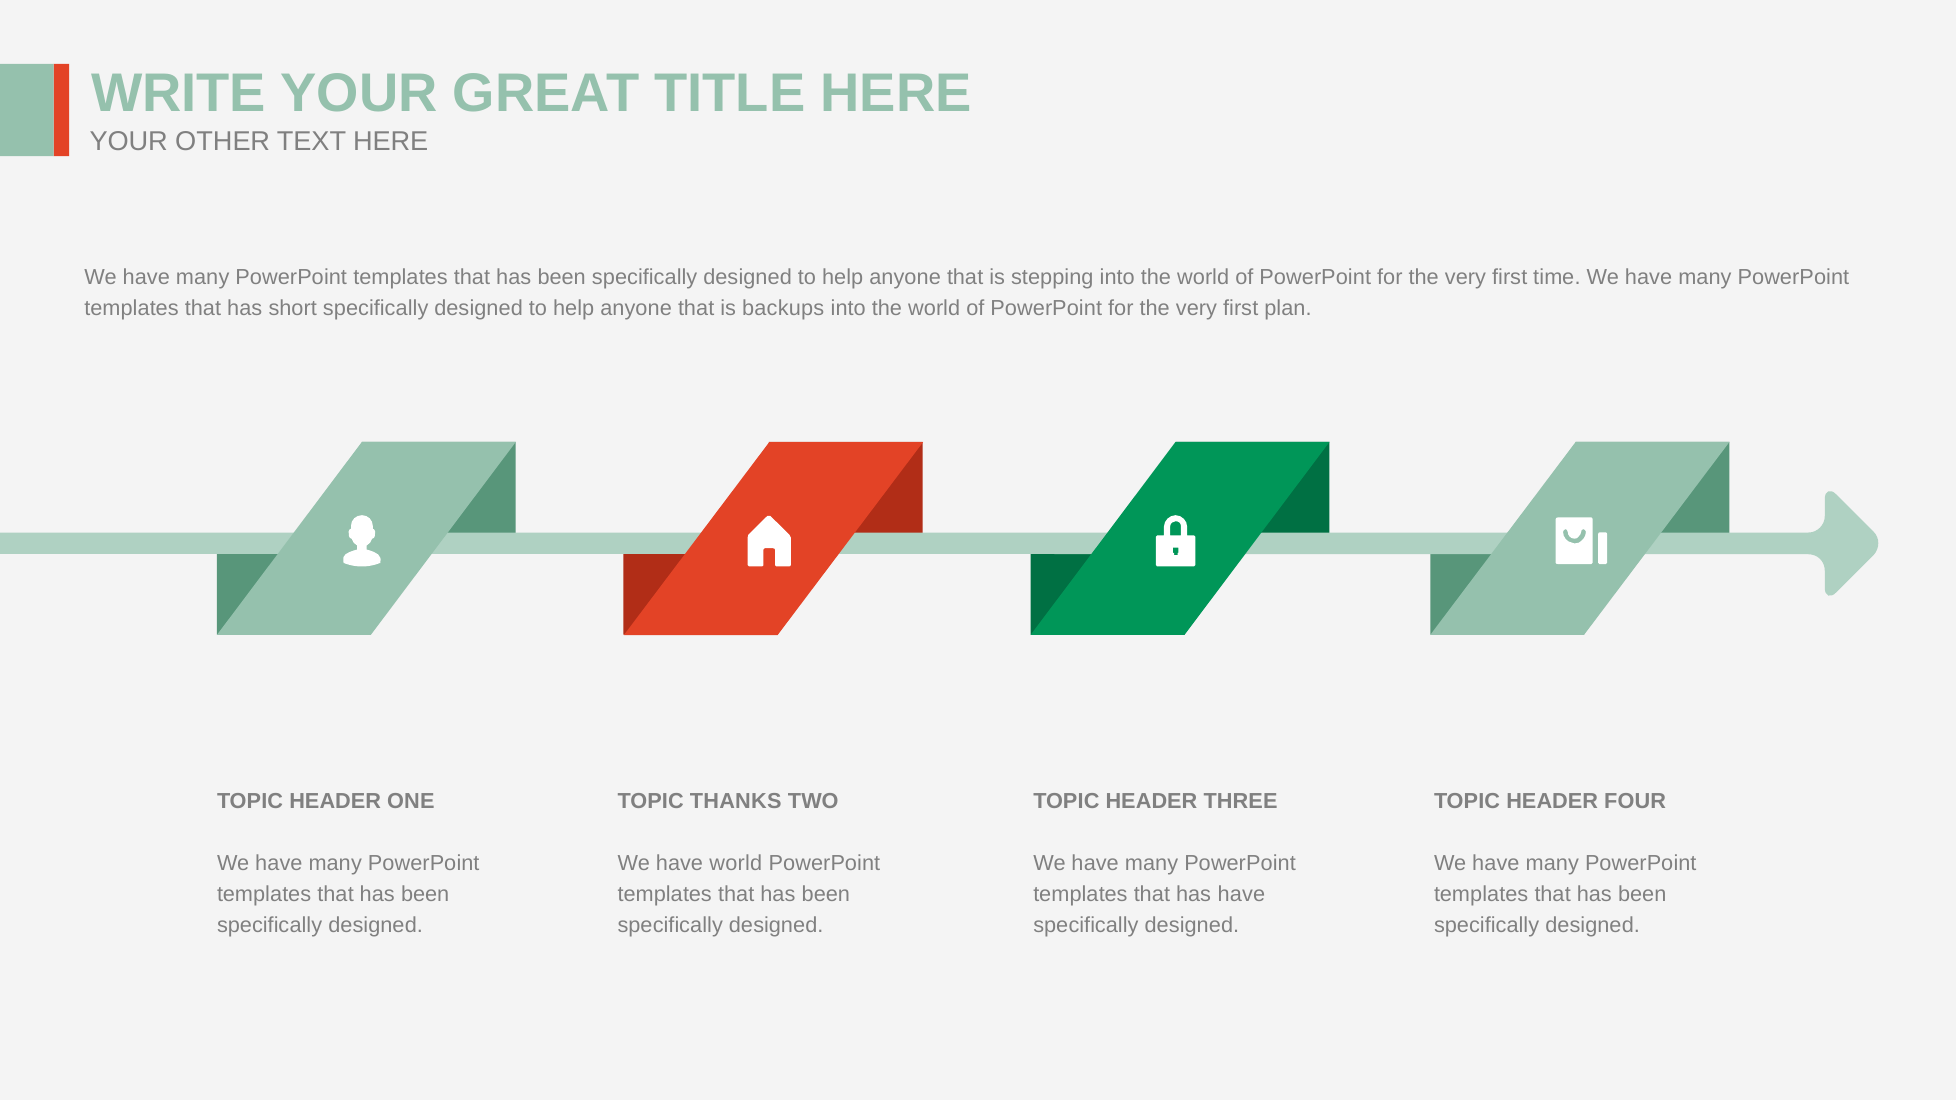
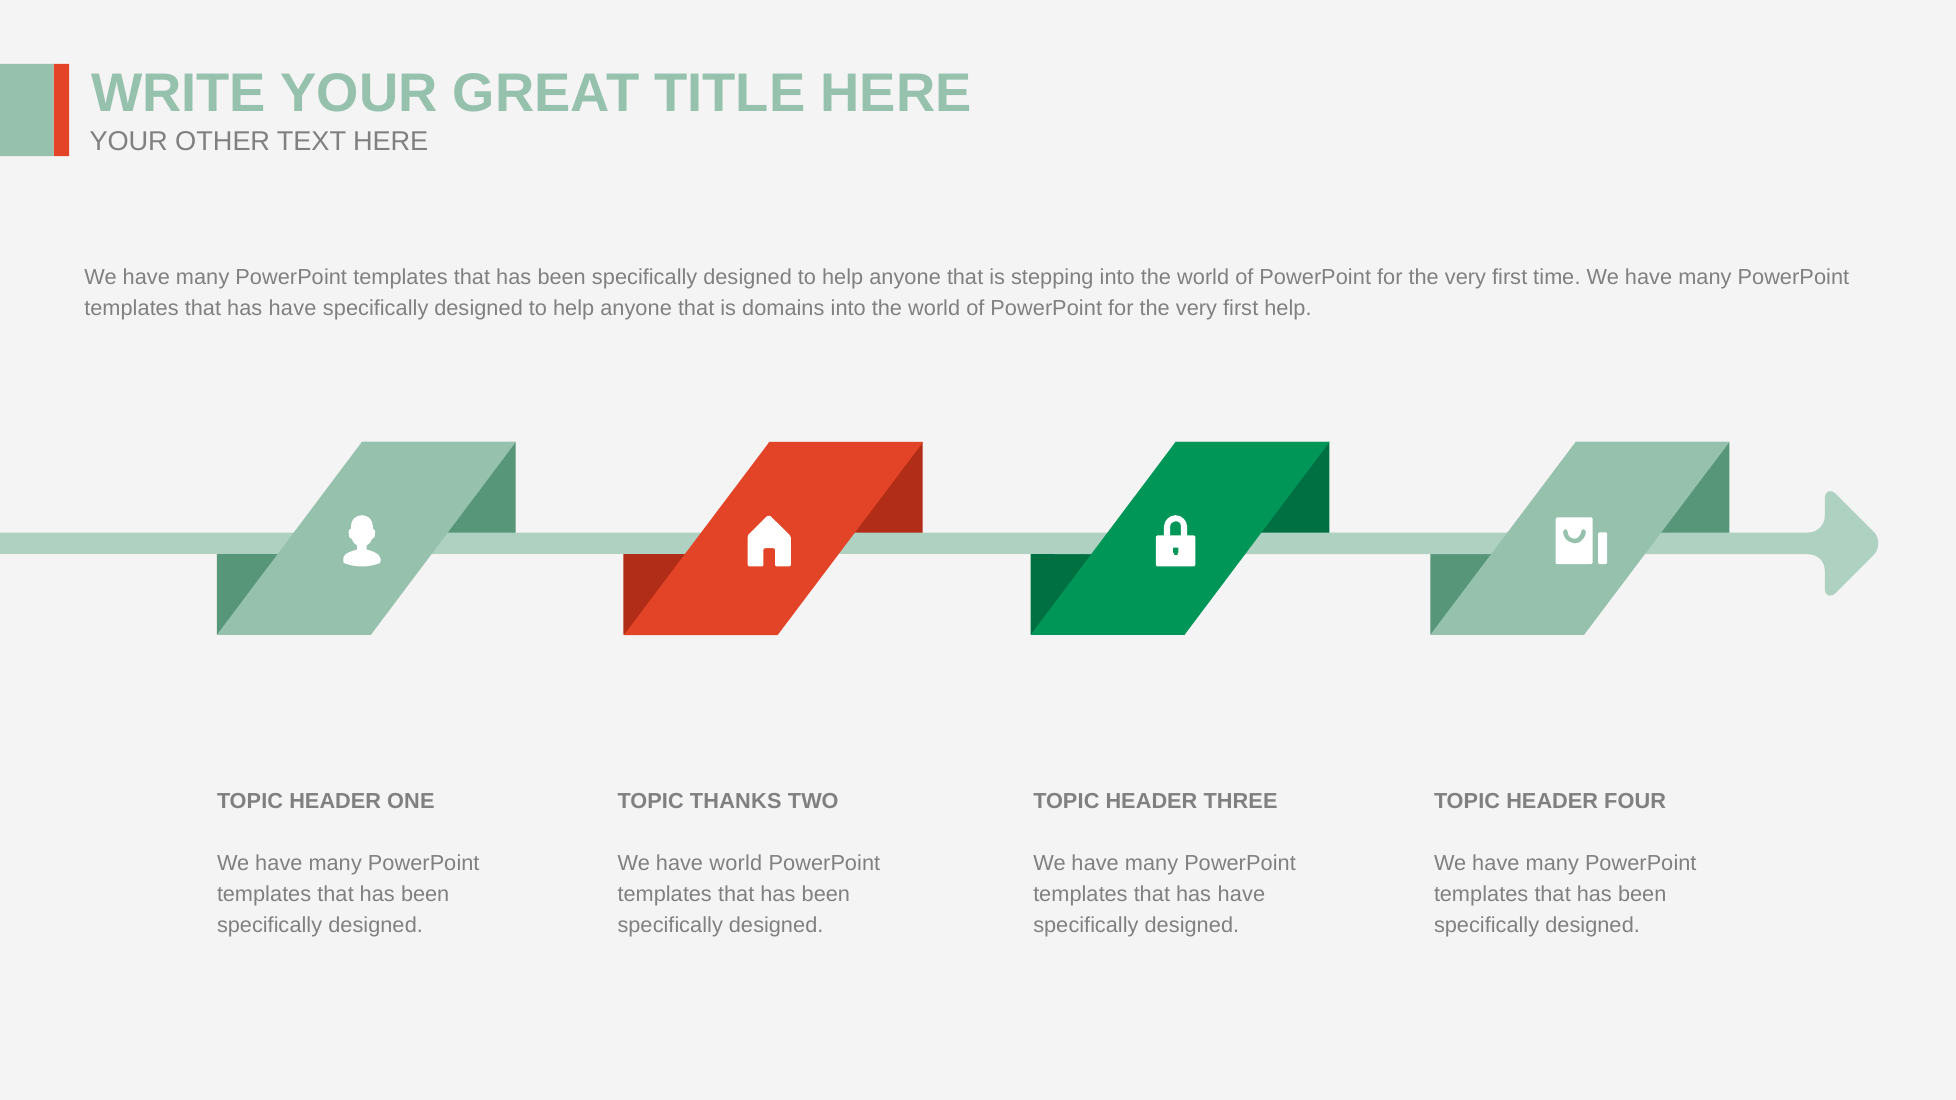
short: short -> have (293, 308)
backups: backups -> domains (783, 308)
first plan: plan -> help (1288, 308)
